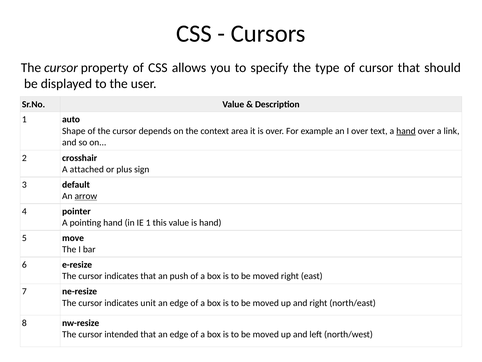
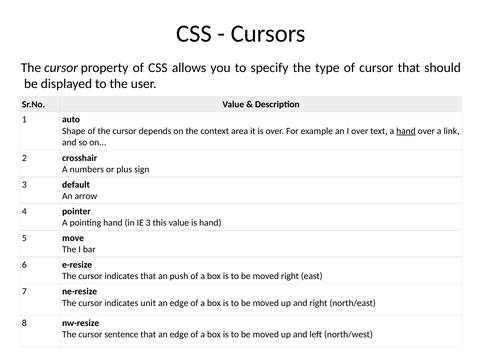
attached: attached -> numbers (87, 169)
arrow underline: present -> none (86, 196)
IE 1: 1 -> 3 (148, 223)
intended: intended -> sentence (121, 334)
